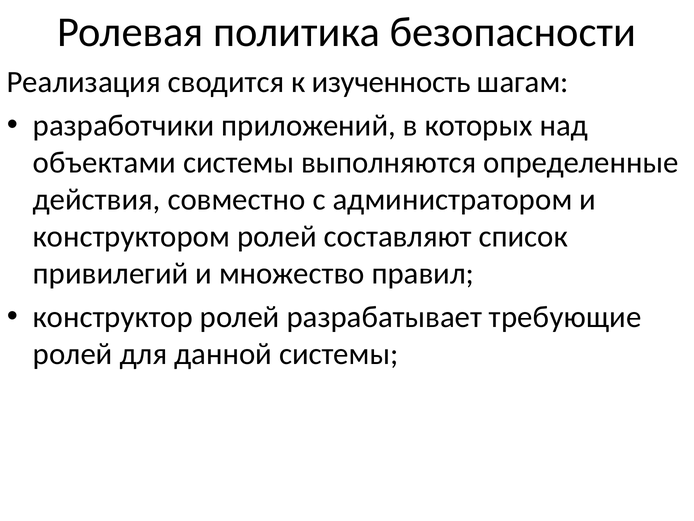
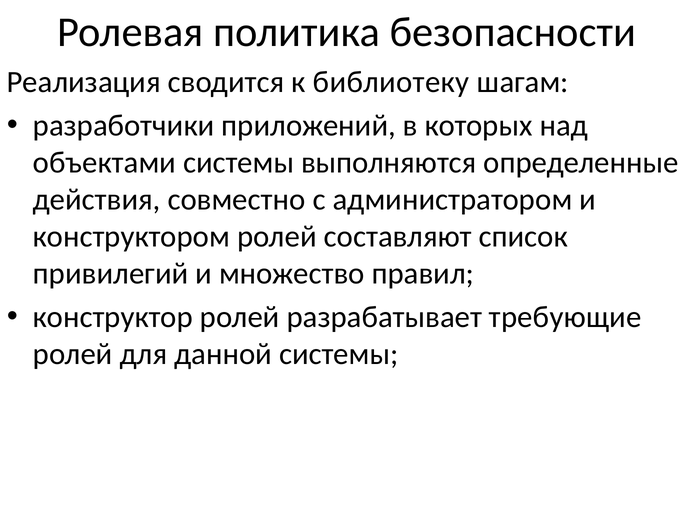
изученность: изученность -> библиотеку (391, 82)
